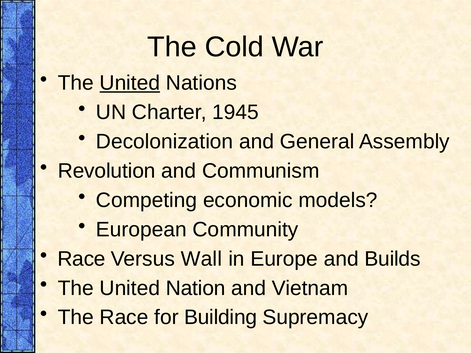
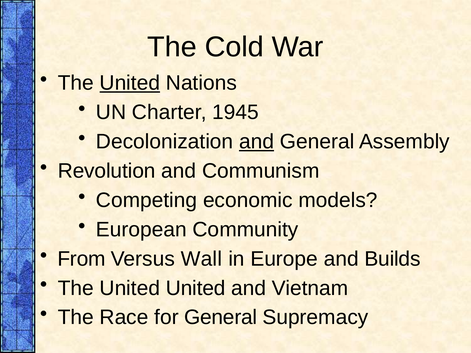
and underline: none -> present (257, 142)
Race: Race -> From (81, 259)
United Nation: Nation -> United (196, 288)
for Building: Building -> General (221, 318)
